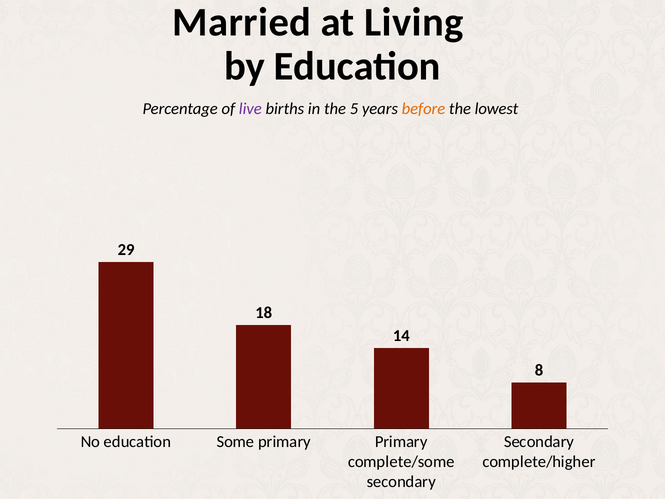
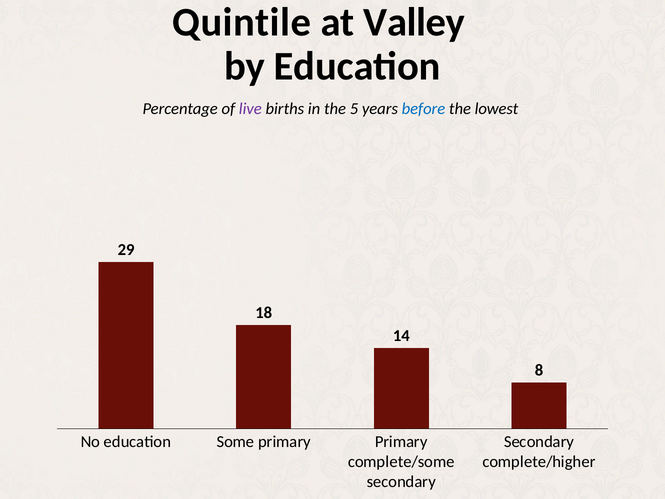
Married: Married -> Quintile (242, 23)
Living: Living -> Valley (414, 23)
before colour: orange -> blue (423, 109)
